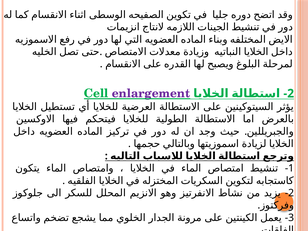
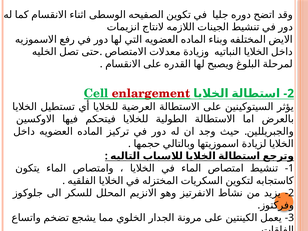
enlargement colour: purple -> red (151, 94)
